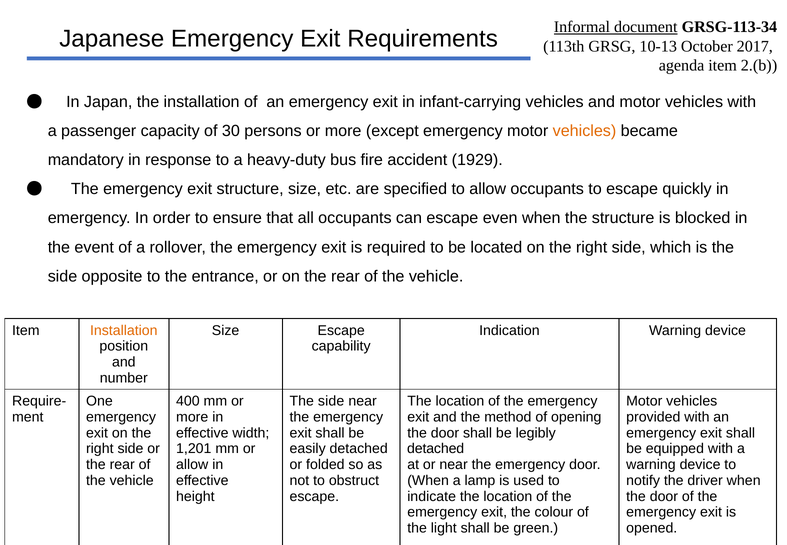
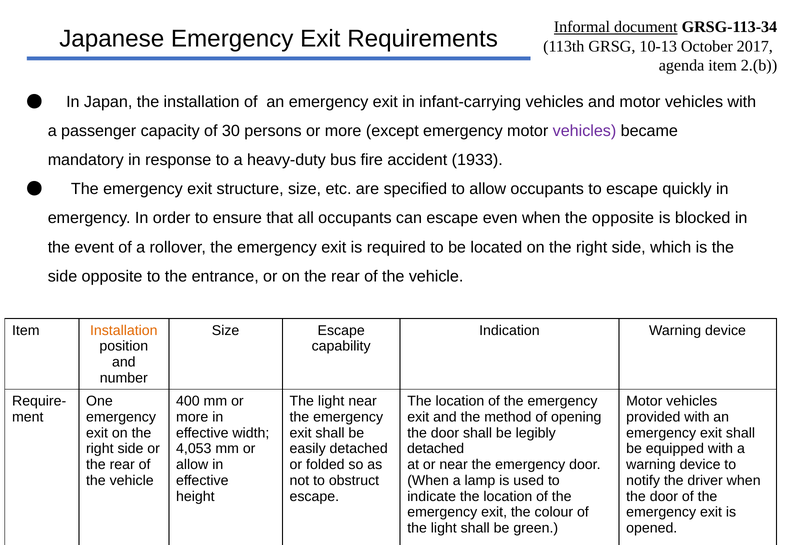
vehicles colour: orange -> purple (584, 131)
1929: 1929 -> 1933 (477, 160)
the structure: structure -> opposite (623, 218)
side: side -> light (331, 401)
1,201: 1,201 -> 4,053 (194, 449)
